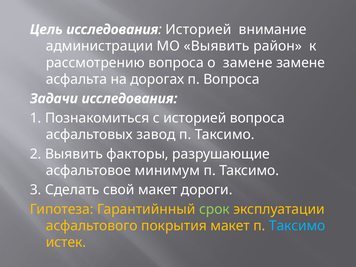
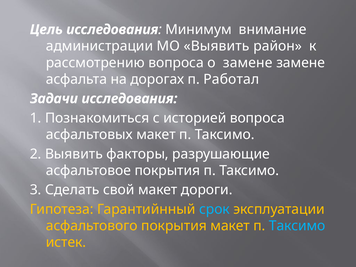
Историей: Историей -> Минимум (199, 30)
п Вопроса: Вопроса -> Работал (231, 79)
асфальтовых завод: завод -> макет (156, 135)
асфальтовое минимум: минимум -> покрытия (167, 171)
срок colour: light green -> light blue (214, 209)
